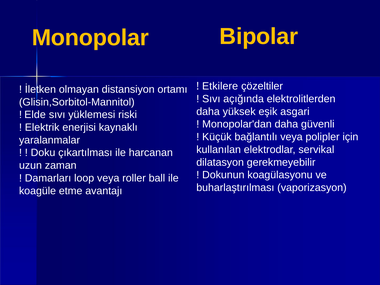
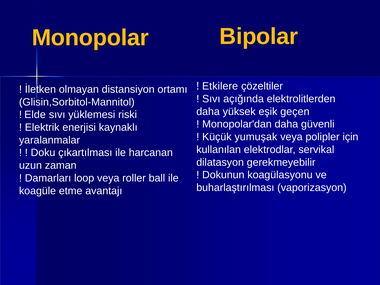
asgari: asgari -> geçen (295, 112)
bağlantılı: bağlantılı -> yumuşak (256, 137)
